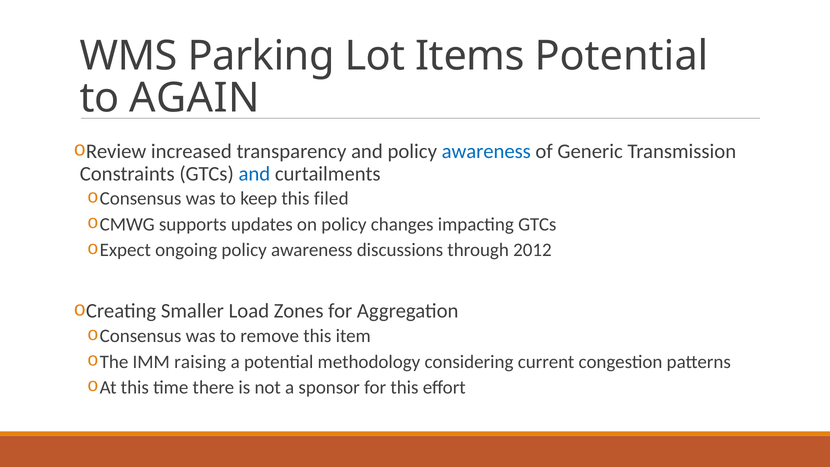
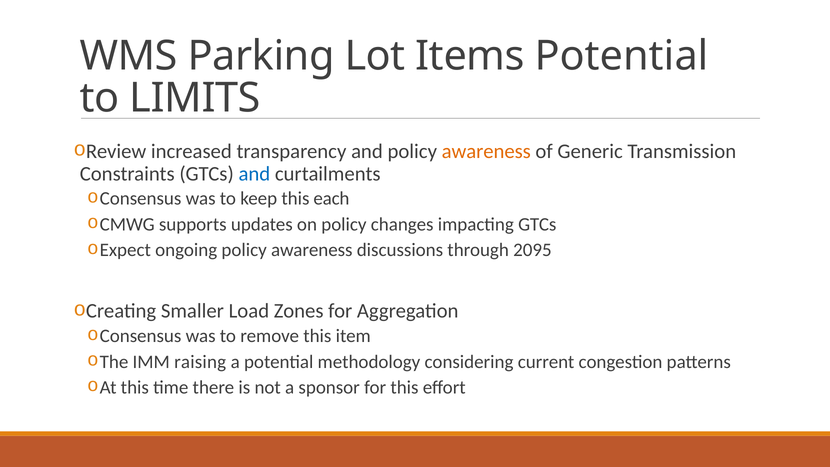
AGAIN: AGAIN -> LIMITS (195, 98)
awareness colour: blue -> orange (486, 151)
filed: filed -> each (331, 199)
2012: 2012 -> 2095 (532, 250)
